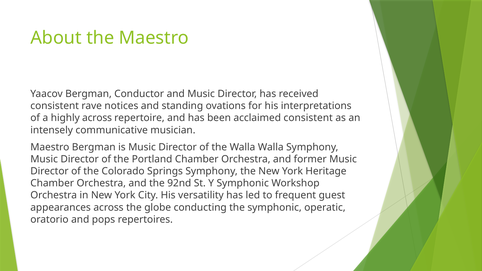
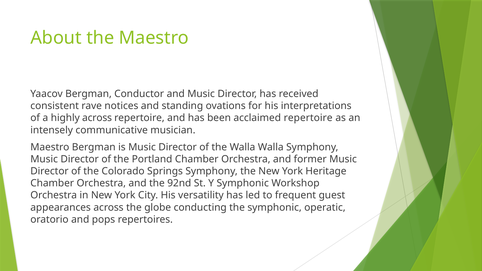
acclaimed consistent: consistent -> repertoire (308, 118)
